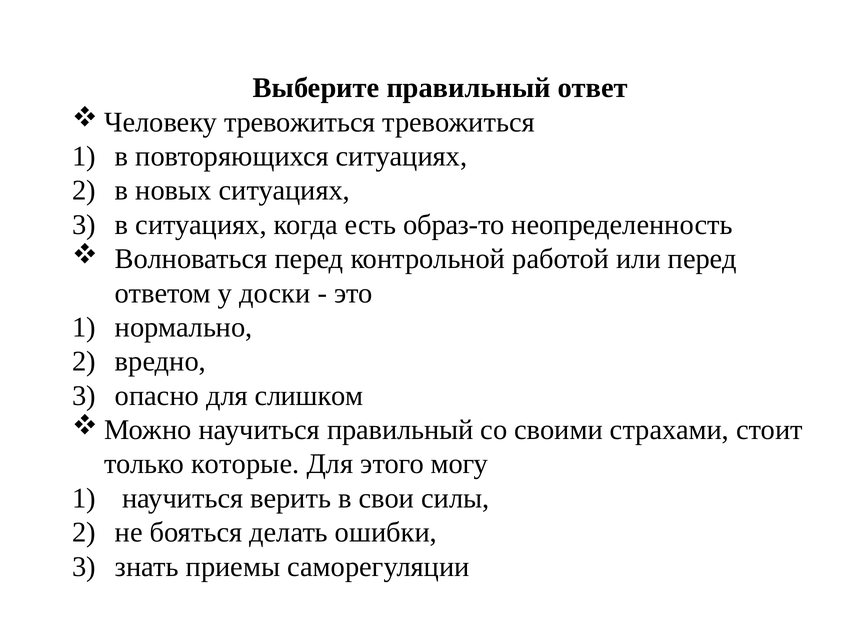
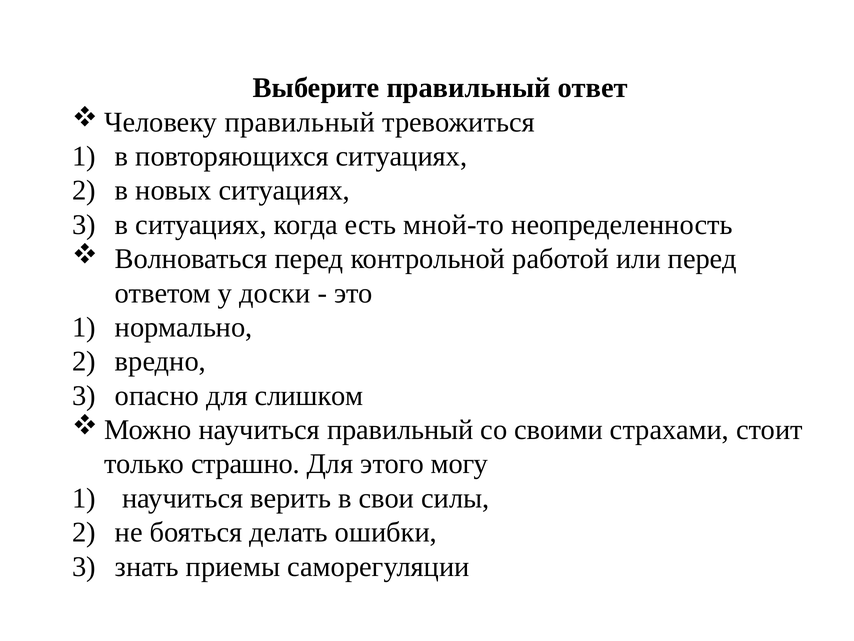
тревожиться: тревожиться -> правильный (300, 122)
образ-то: образ-то -> мной-то (454, 225)
которые: которые -> страшно (245, 464)
